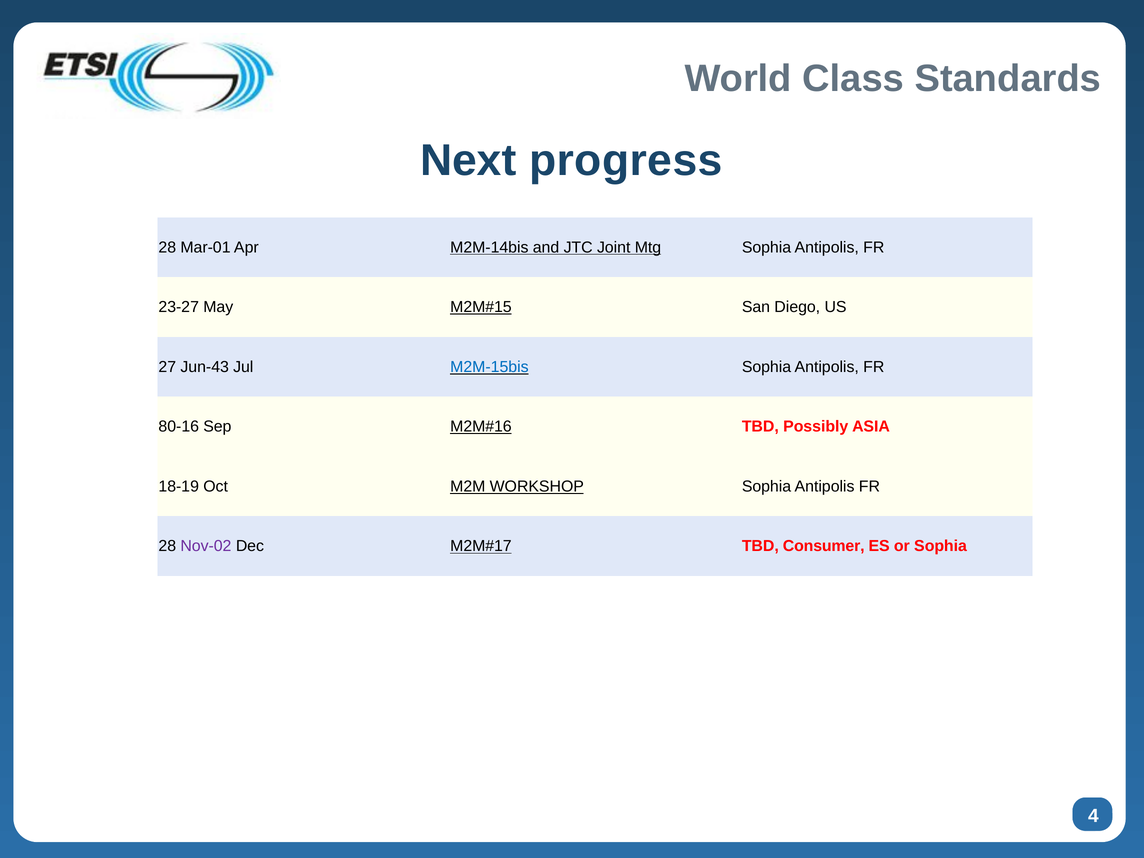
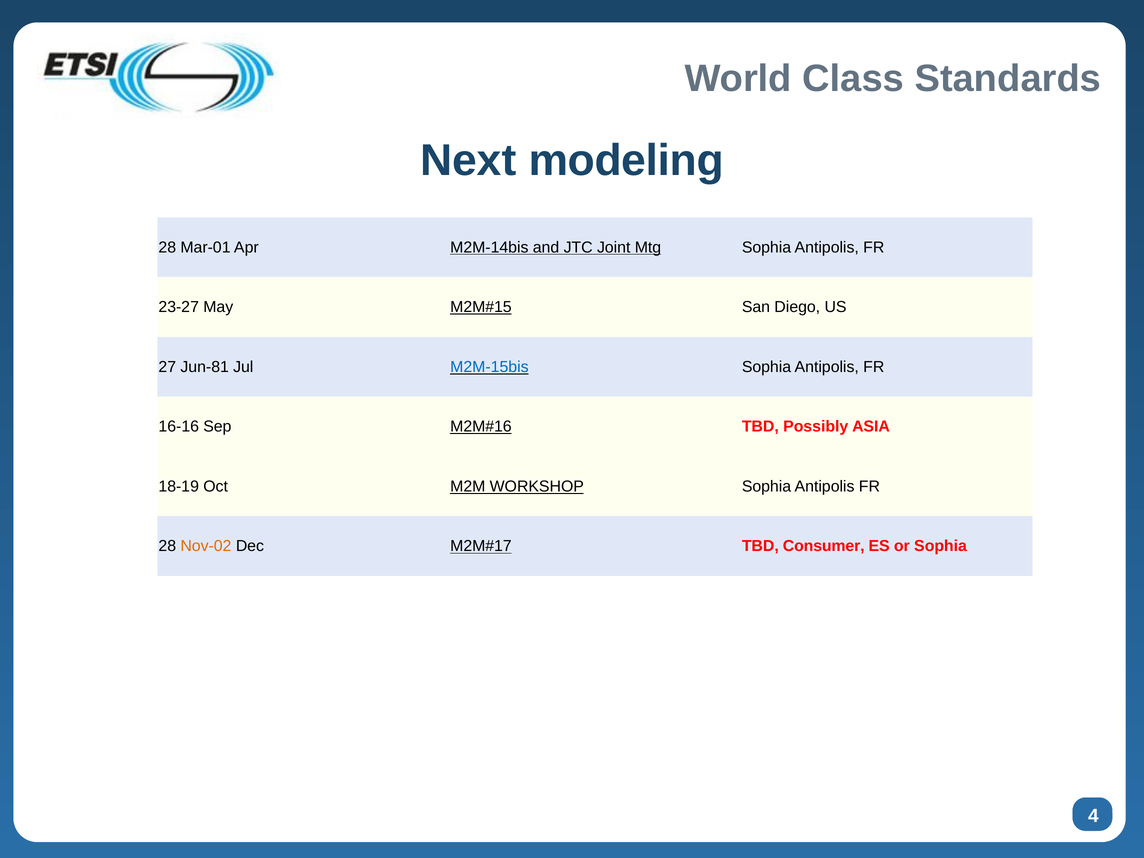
progress: progress -> modeling (626, 161)
Jun-43: Jun-43 -> Jun-81 (205, 367)
80-16: 80-16 -> 16-16 (179, 427)
Nov-02 colour: purple -> orange (206, 546)
